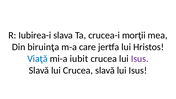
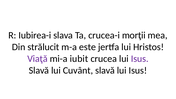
biruinţa: biruinţa -> strălucit (43, 47)
care: care -> este (87, 47)
Viaţă colour: blue -> purple (37, 59)
lui Crucea: Crucea -> Cuvânt (78, 70)
